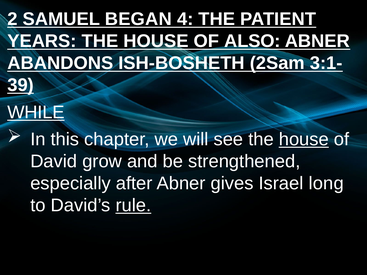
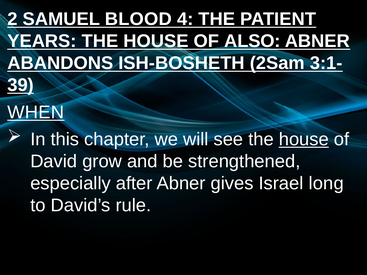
BEGAN: BEGAN -> BLOOD (138, 19)
WHILE: WHILE -> WHEN (36, 112)
rule underline: present -> none (133, 206)
